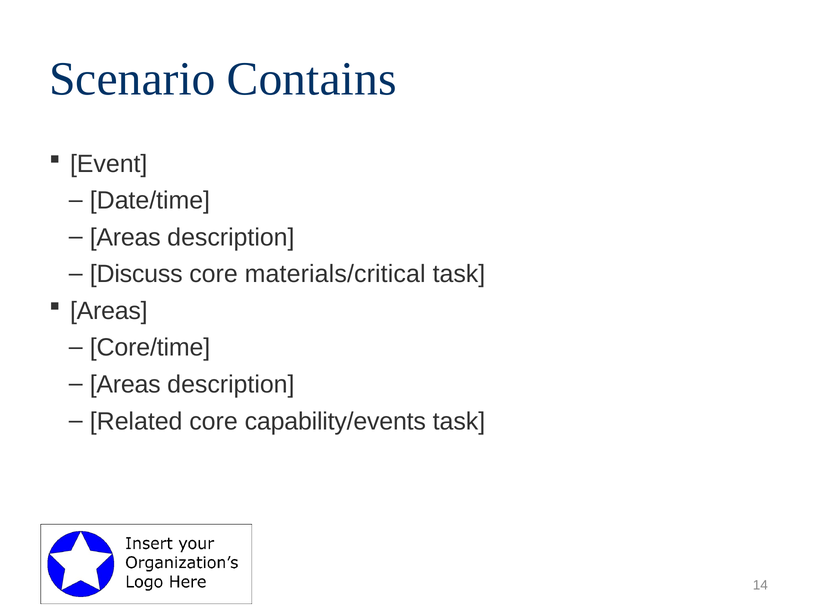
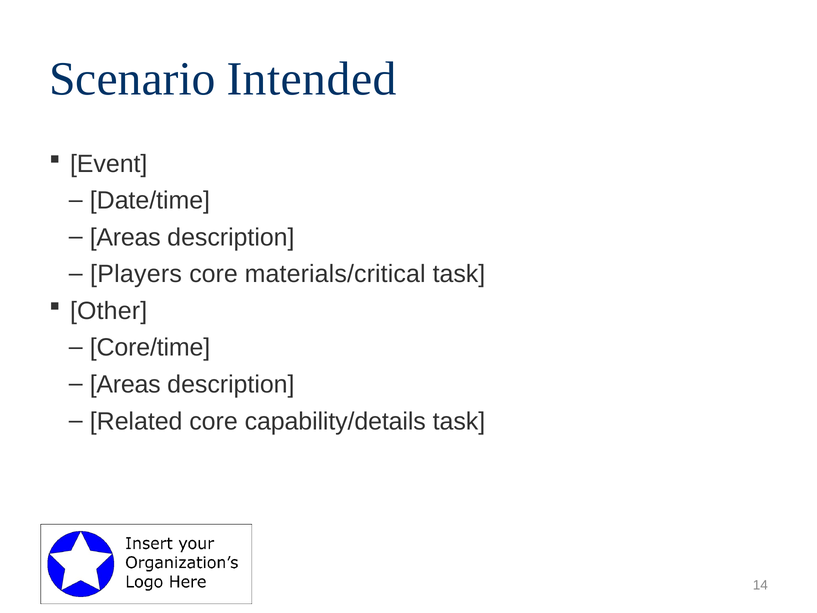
Contains: Contains -> Intended (312, 79)
Discuss: Discuss -> Players (136, 274)
Areas: Areas -> Other (109, 311)
capability/events: capability/events -> capability/details (335, 421)
